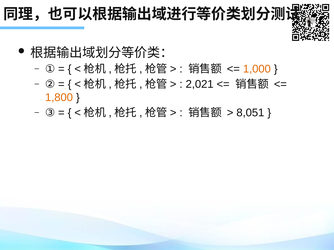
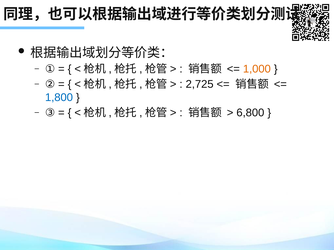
2,021: 2,021 -> 2,725 (200, 84)
1,800 colour: orange -> blue (59, 98)
8,051: 8,051 -> 6,800 (250, 113)
